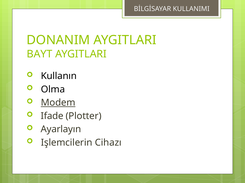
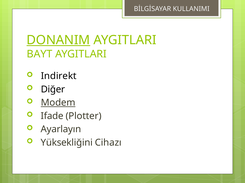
DONANIM underline: none -> present (58, 40)
Kullanın: Kullanın -> Indirekt (59, 76)
Olma: Olma -> Diğer (53, 90)
Işlemcilerin: Işlemcilerin -> Yüksekliğini (67, 143)
